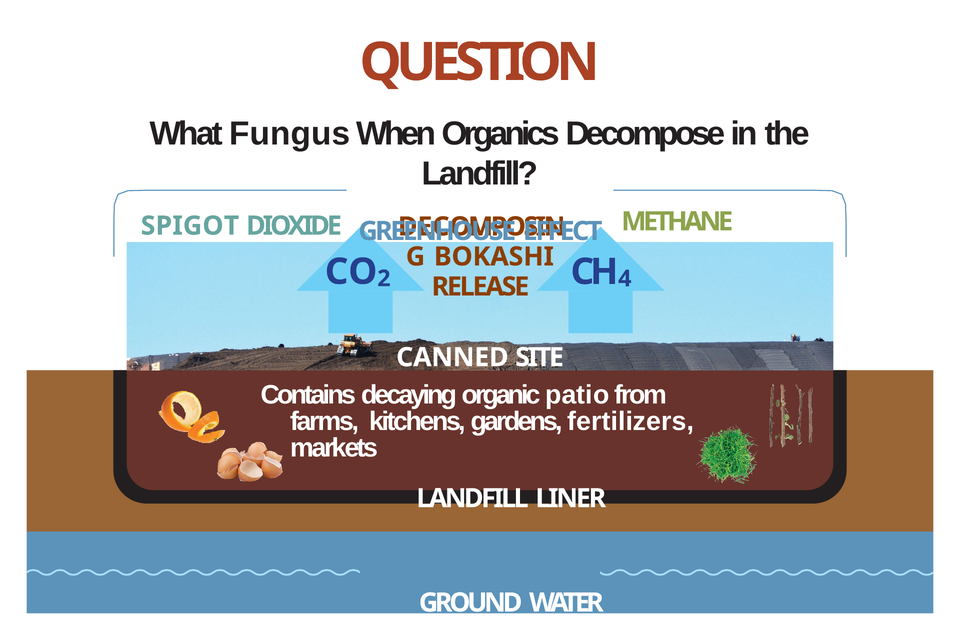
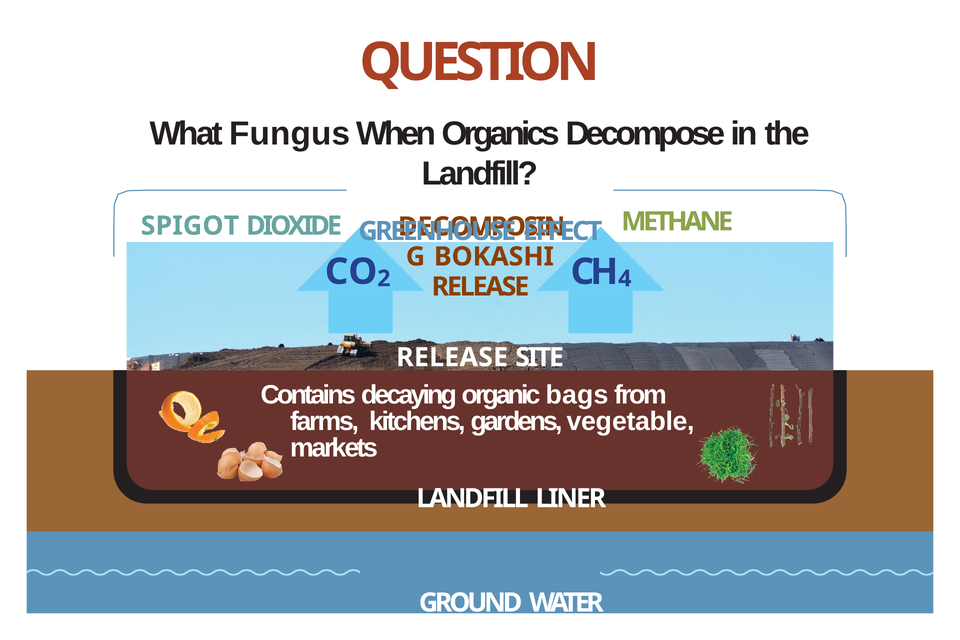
CANNED: CANNED -> RELEASE (452, 357)
patio: patio -> bags (577, 395)
fertilizers: fertilizers -> vegetable (631, 421)
